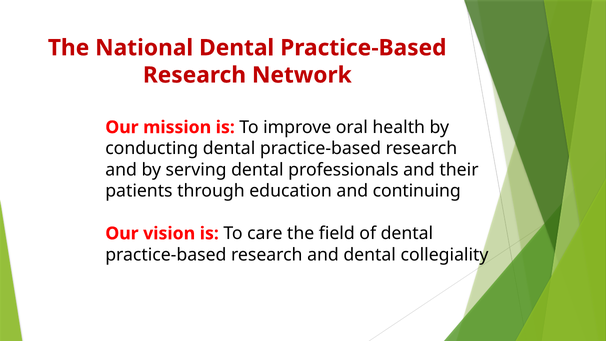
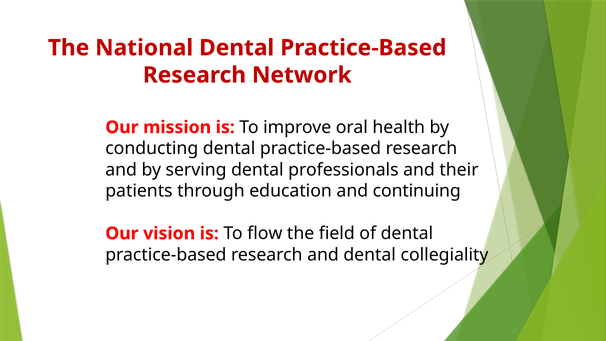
care: care -> flow (265, 233)
